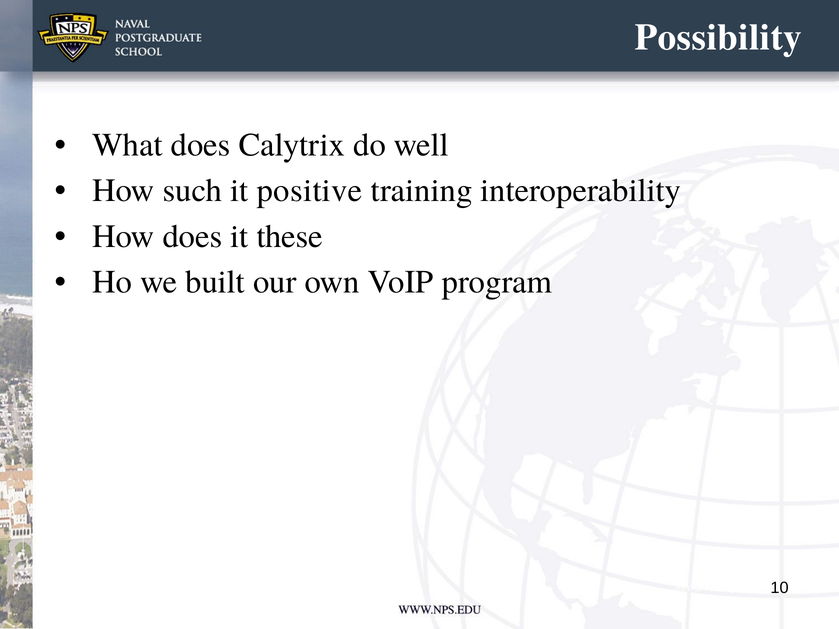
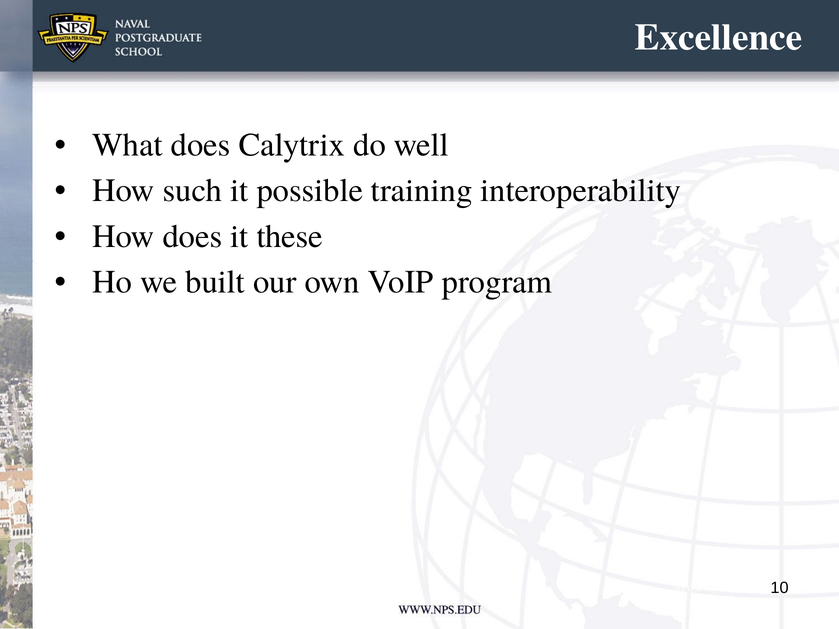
Possibility: Possibility -> Excellence (719, 38)
positive: positive -> possible (310, 191)
